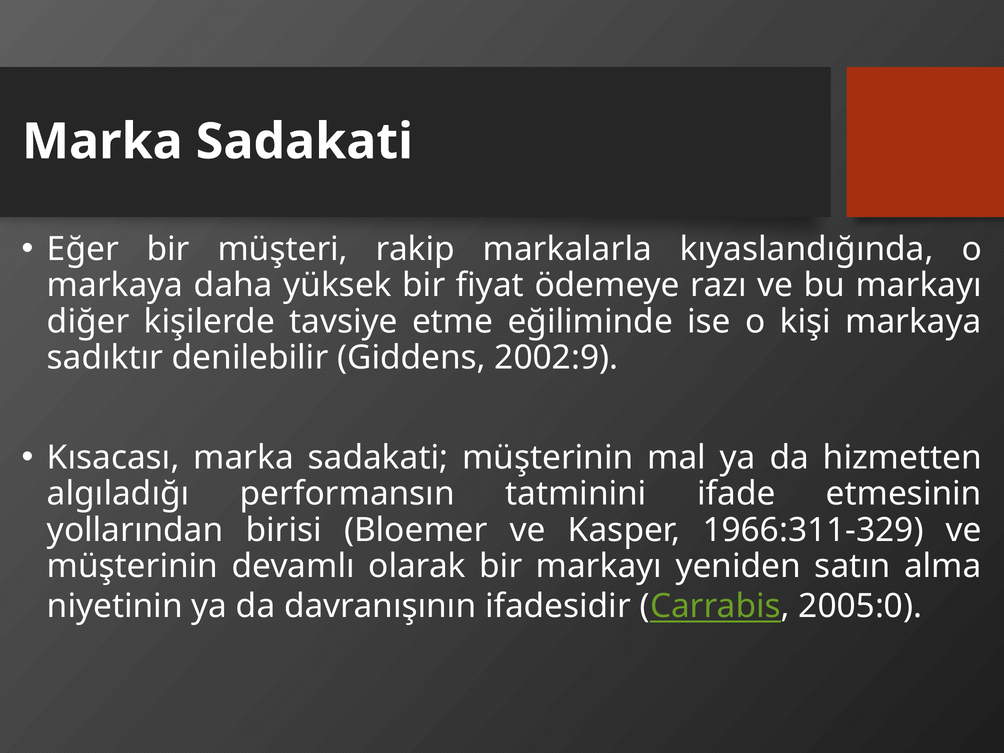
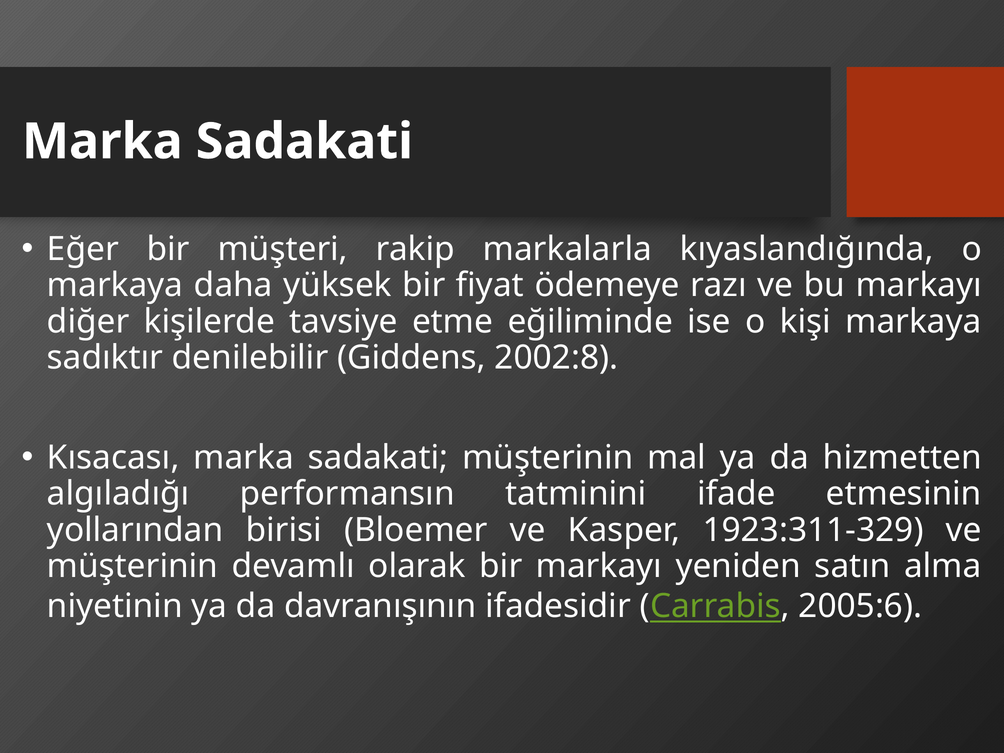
2002:9: 2002:9 -> 2002:8 (556, 358)
1966:311-329: 1966:311-329 -> 1923:311-329 (813, 530)
2005:0: 2005:0 -> 2005:6 (860, 606)
